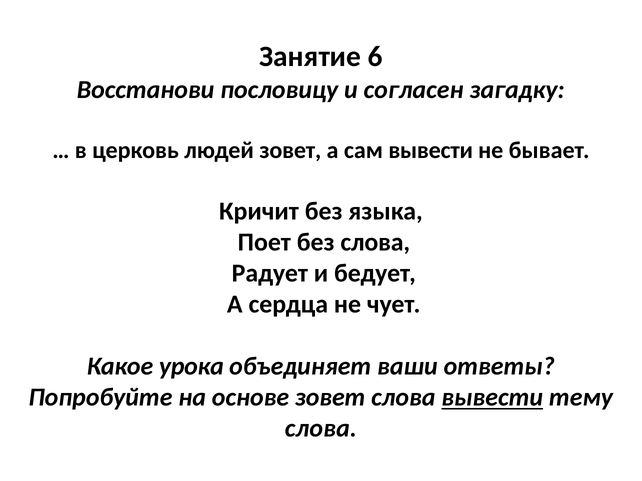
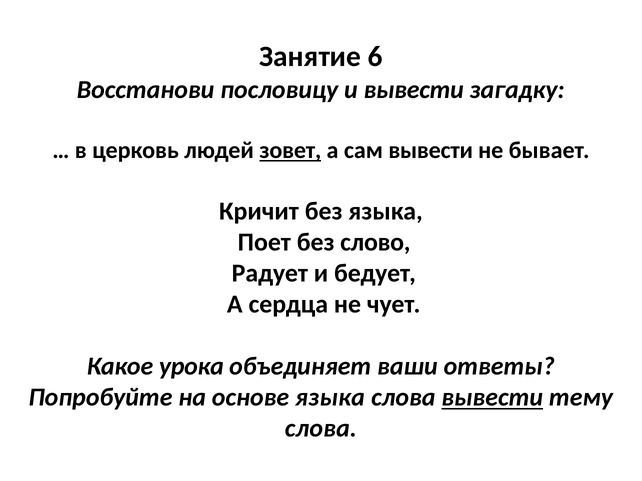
и согласен: согласен -> вывести (414, 90)
зовет underline: none -> present (290, 151)
без слова: слова -> слово (375, 243)
основе зовет: зовет -> языка (330, 398)
